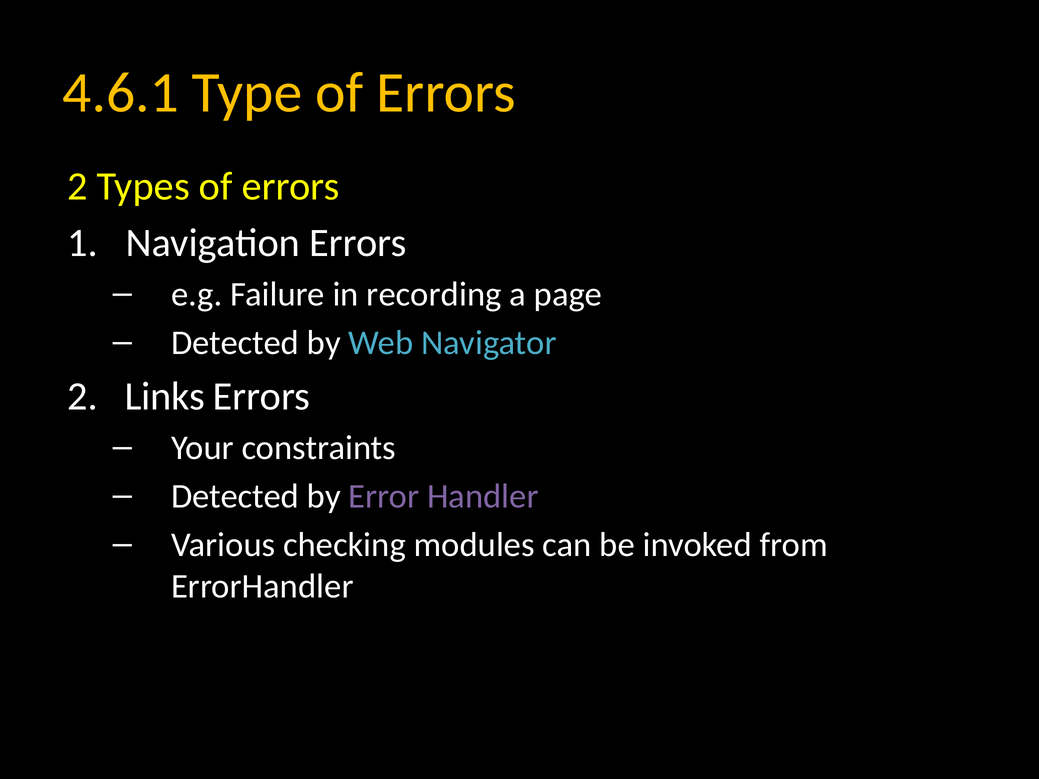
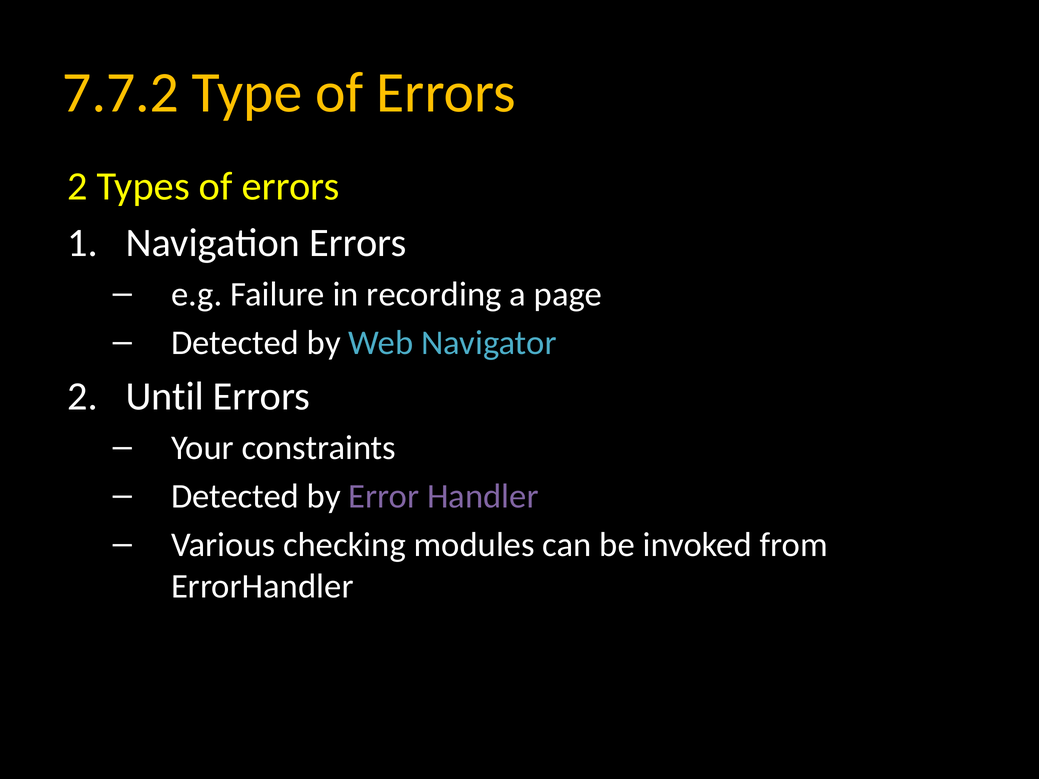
4.6.1: 4.6.1 -> 7.7.2 (121, 93)
Links: Links -> Until (165, 396)
